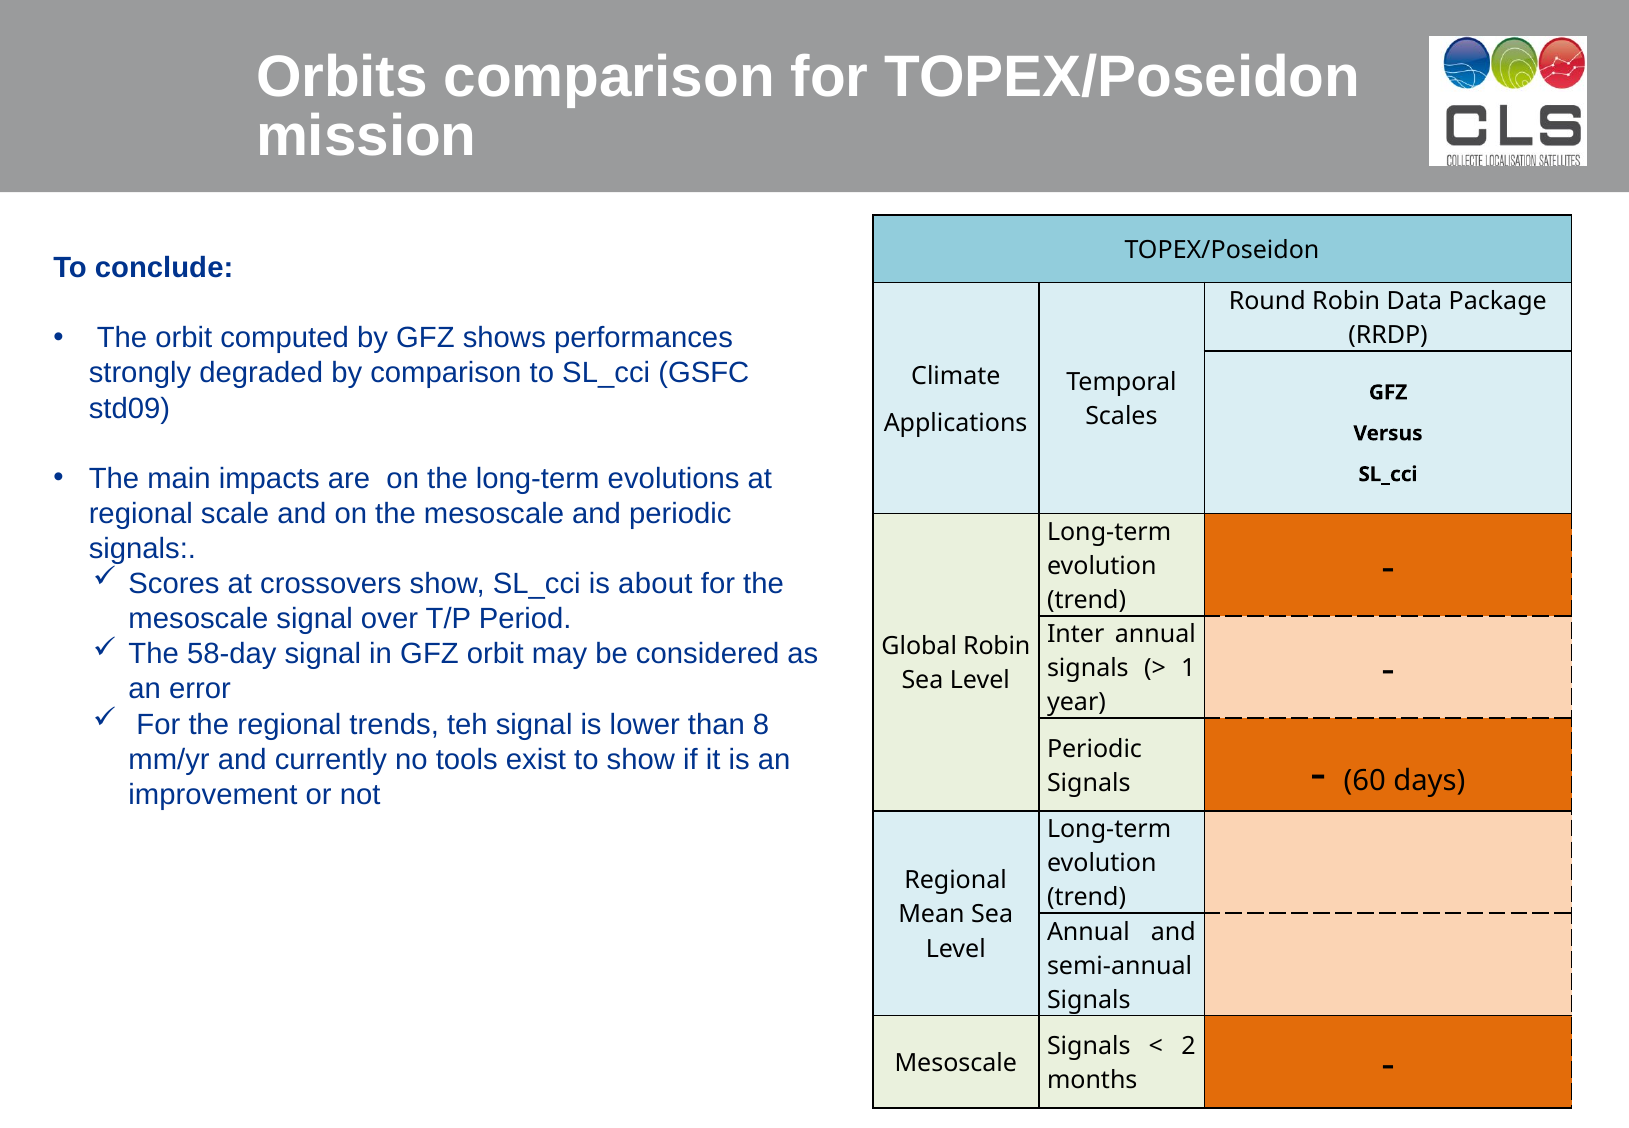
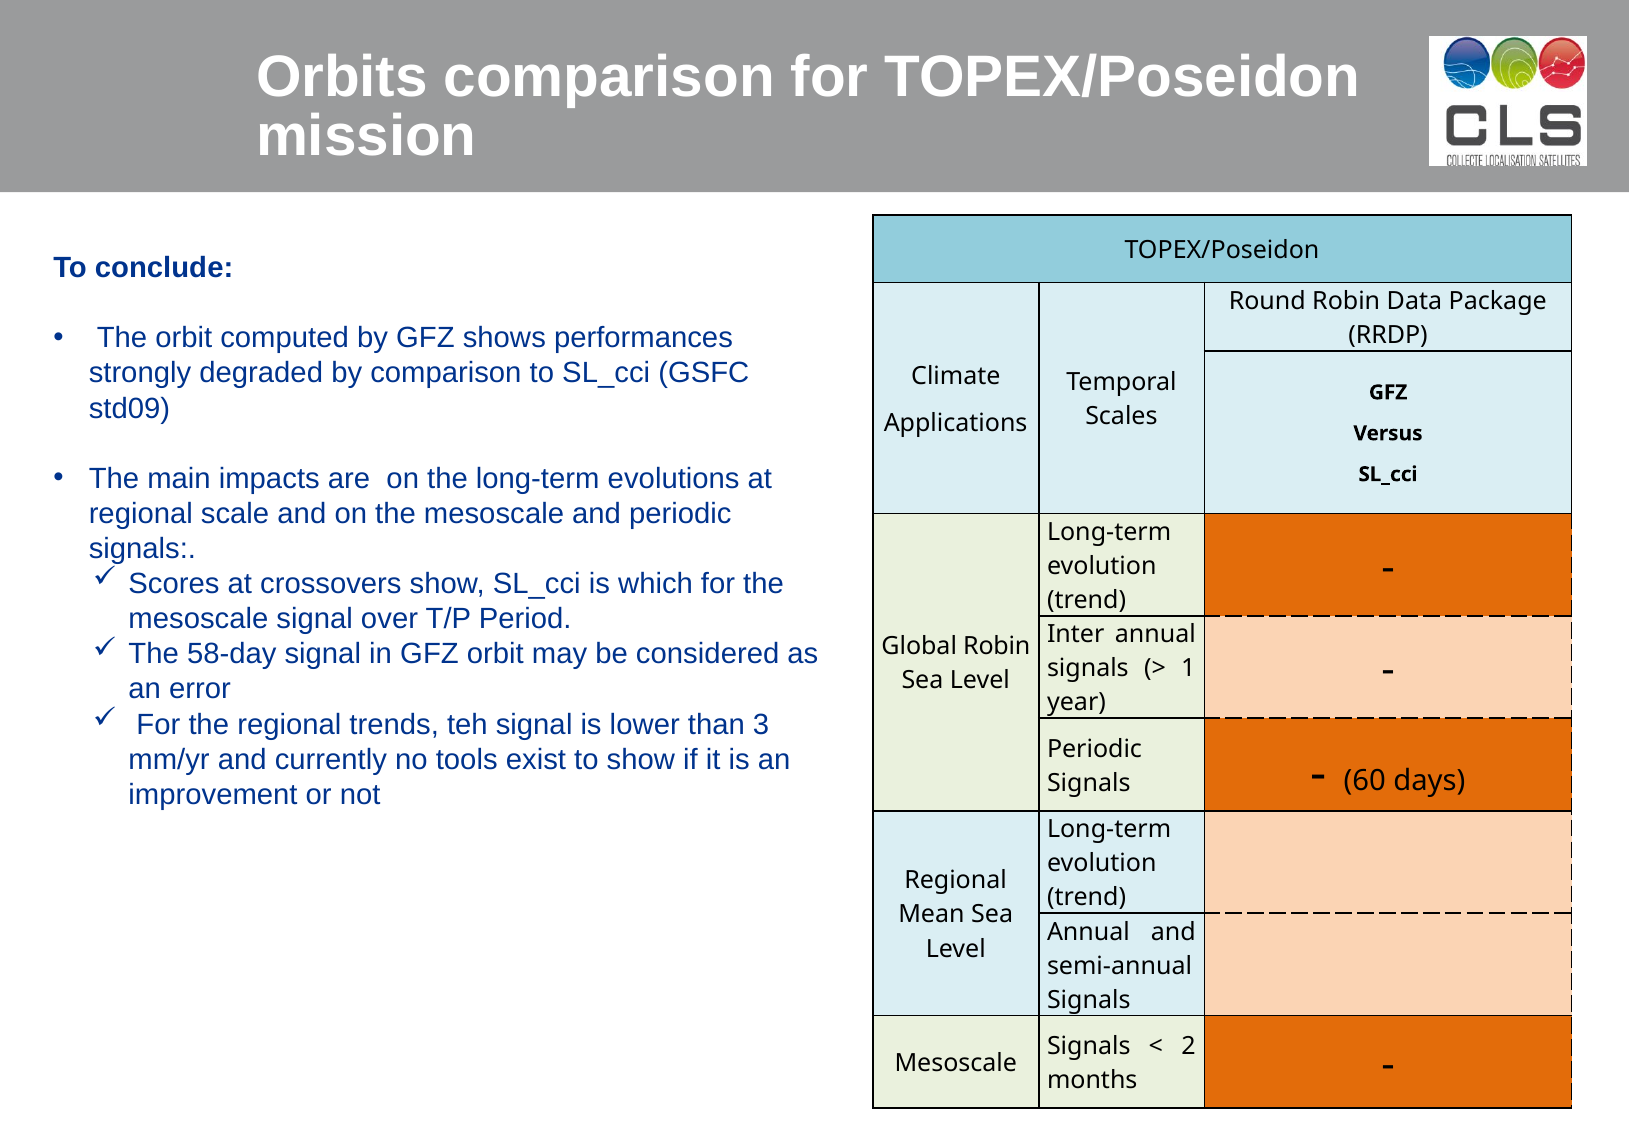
about: about -> which (656, 584)
8: 8 -> 3 (761, 724)
